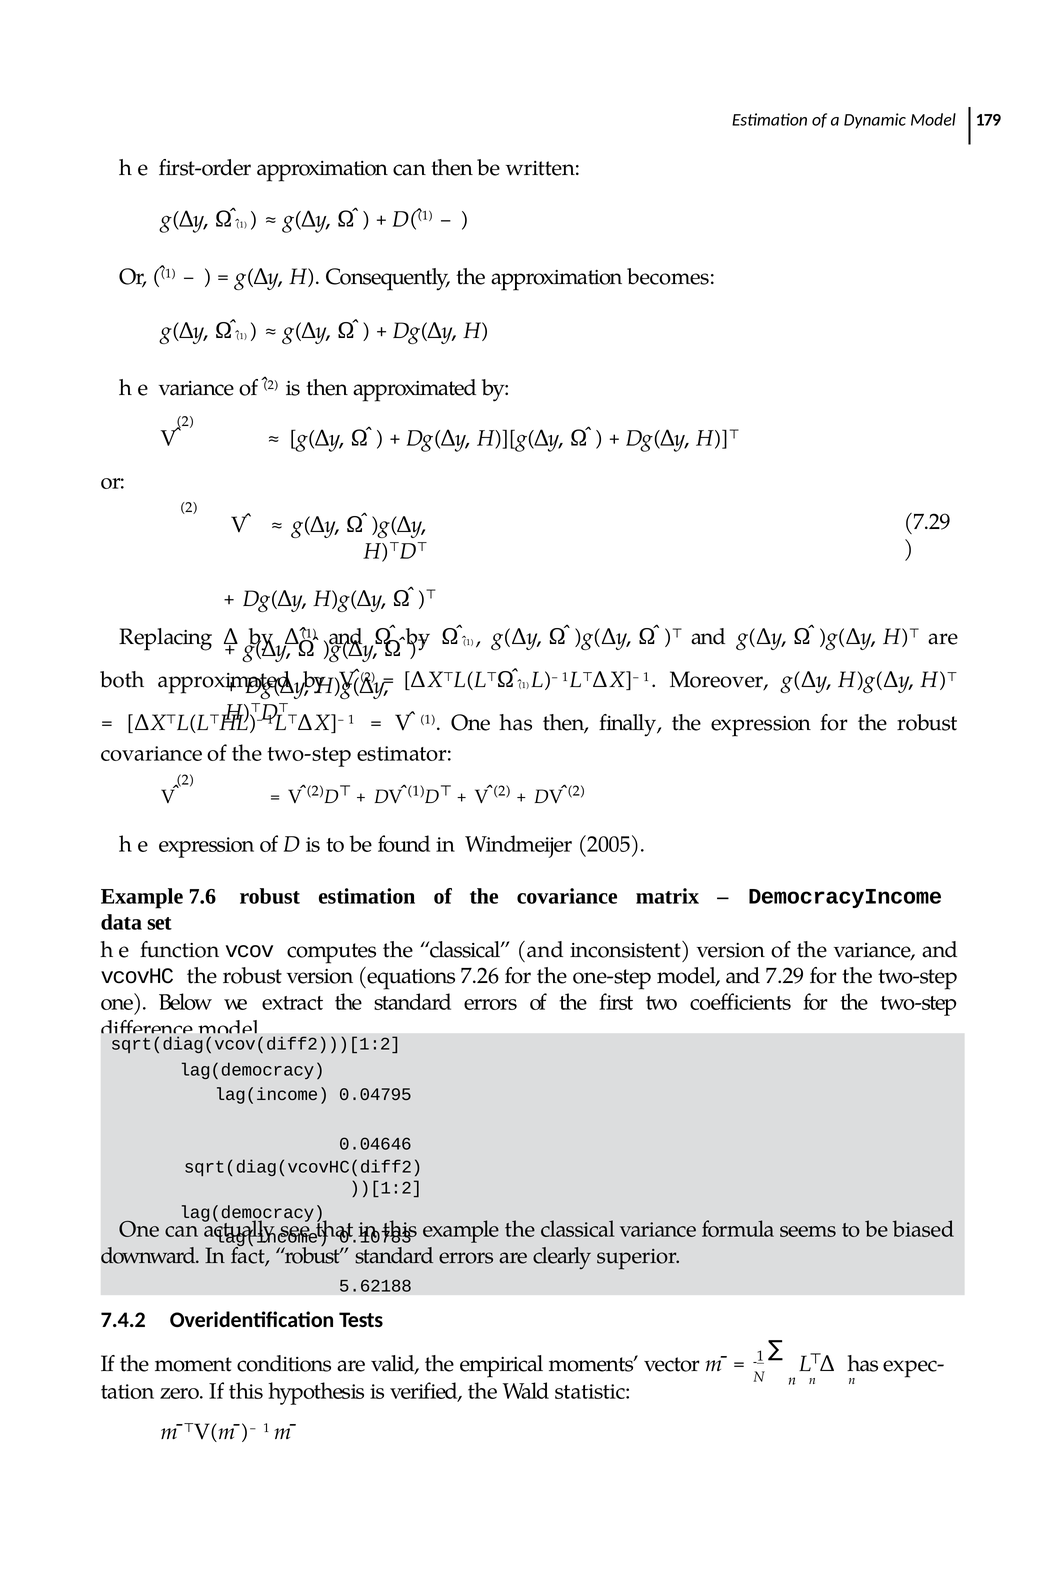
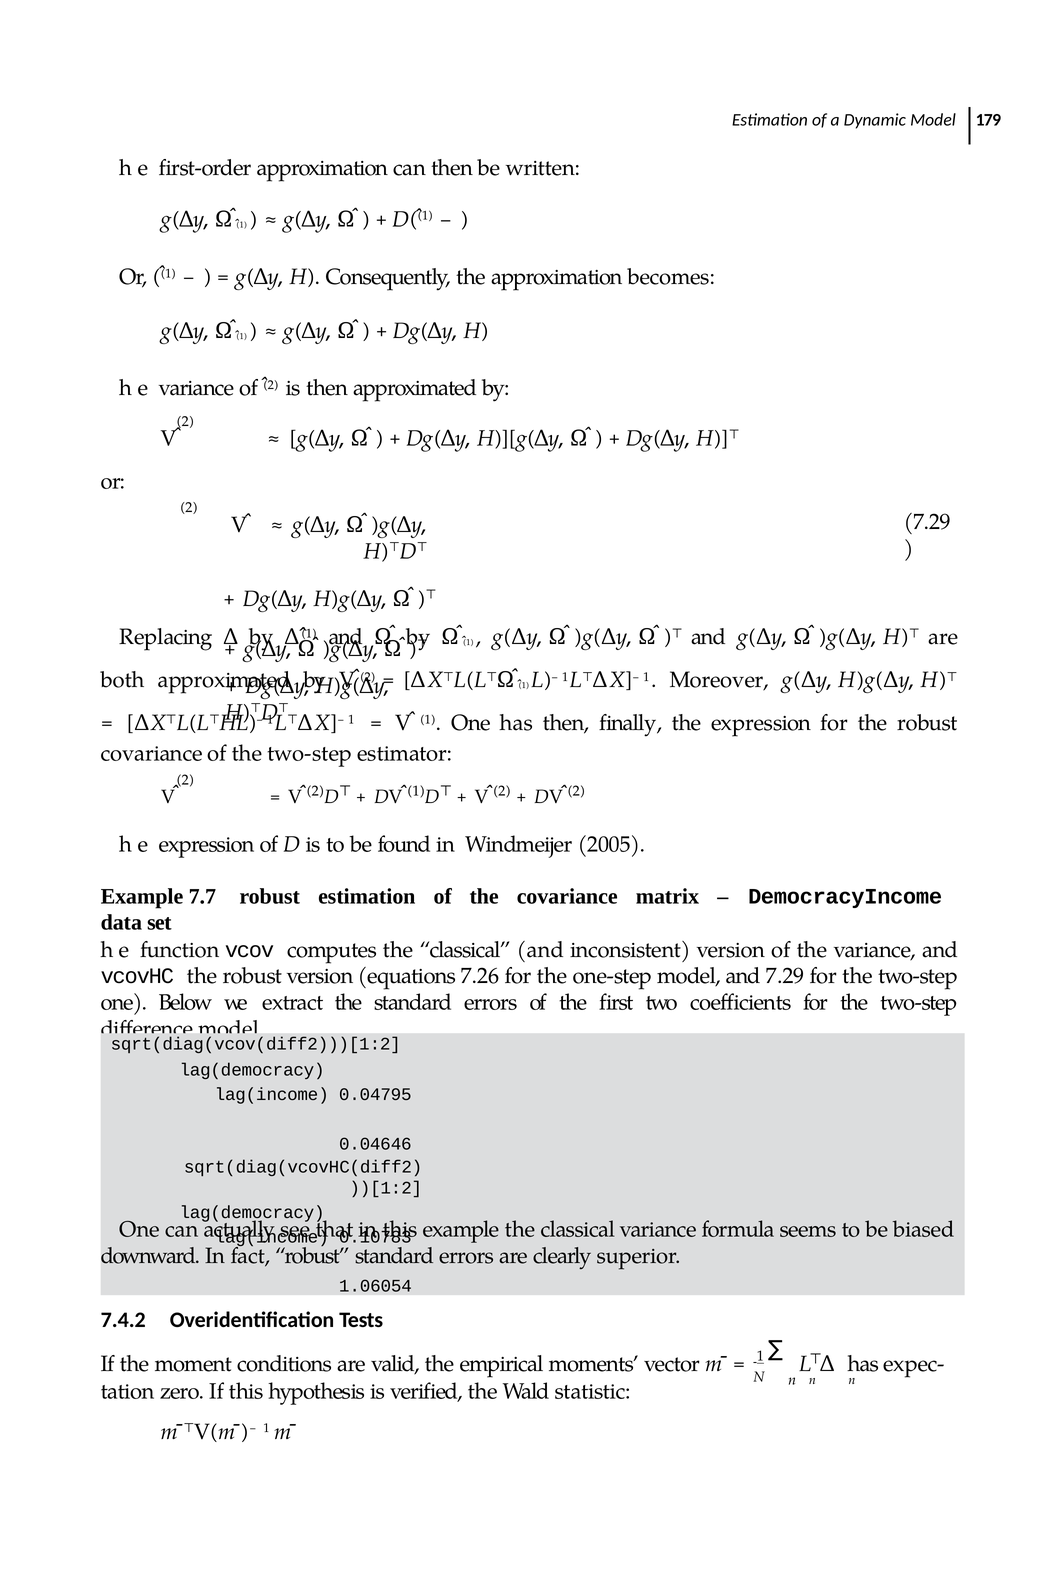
7.6: 7.6 -> 7.7 (202, 896)
5.62188: 5.62188 -> 1.06054 (375, 1285)
